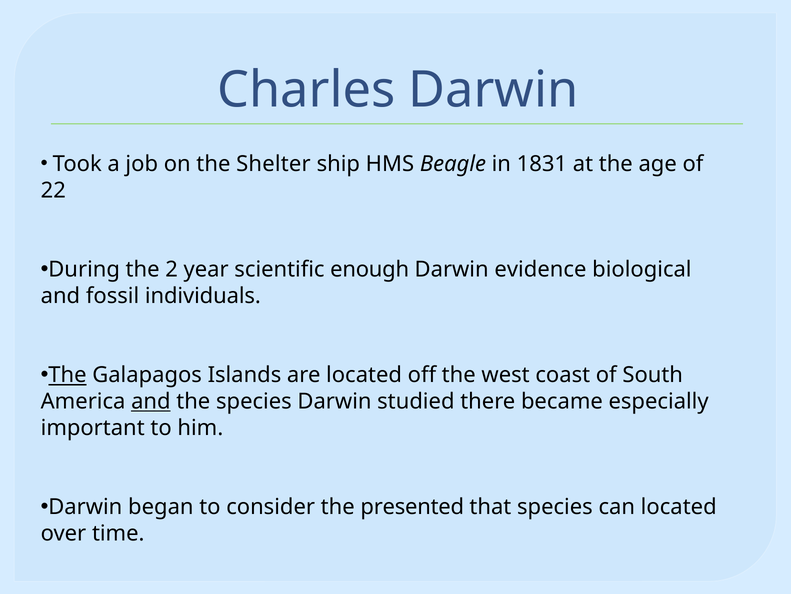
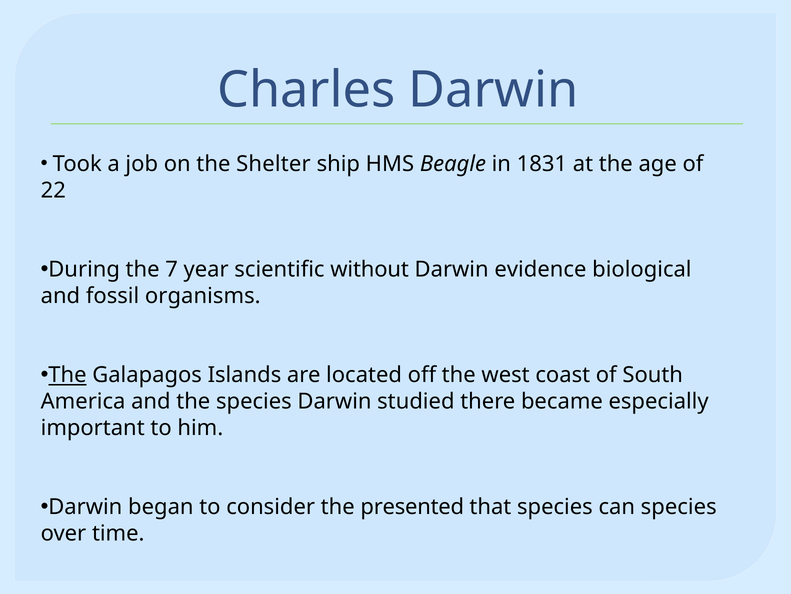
2: 2 -> 7 (172, 269)
enough: enough -> without (370, 269)
individuals: individuals -> organisms (203, 296)
and underline: present -> none (151, 401)
can located: located -> species (679, 507)
